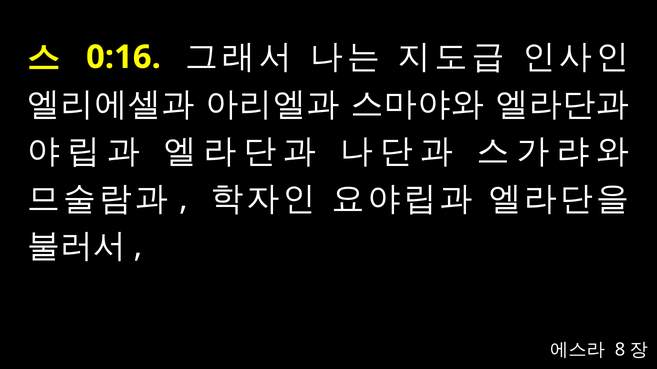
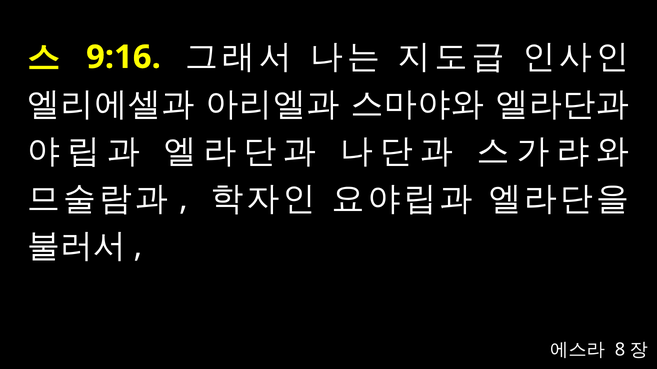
0:16: 0:16 -> 9:16 (123, 57)
